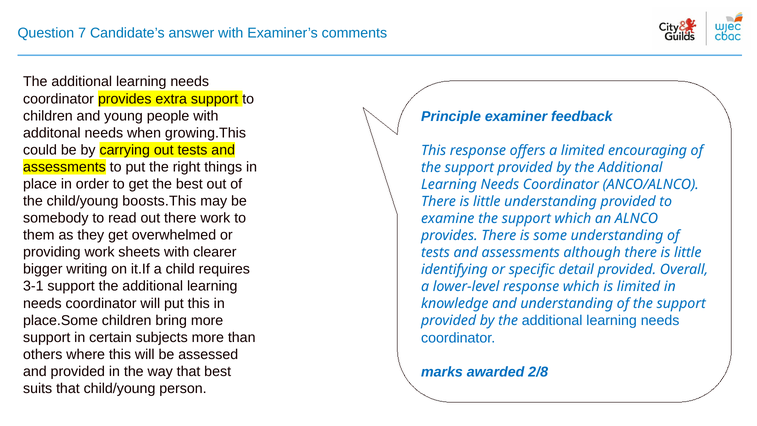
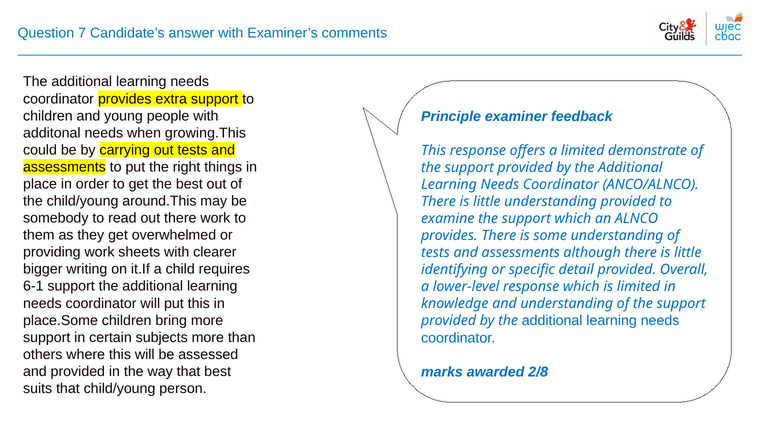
encouraging: encouraging -> demonstrate (648, 150)
boosts.This: boosts.This -> around.This (159, 201)
3-1: 3-1 -> 6-1 (33, 286)
